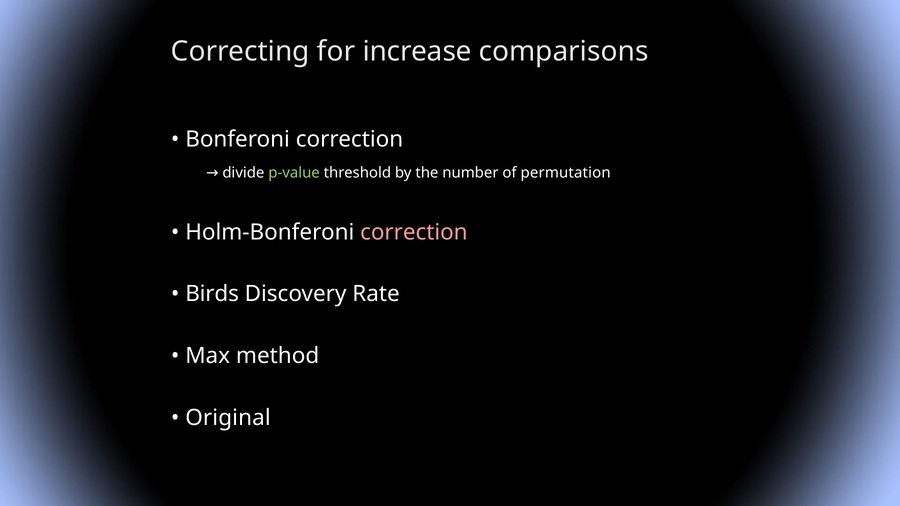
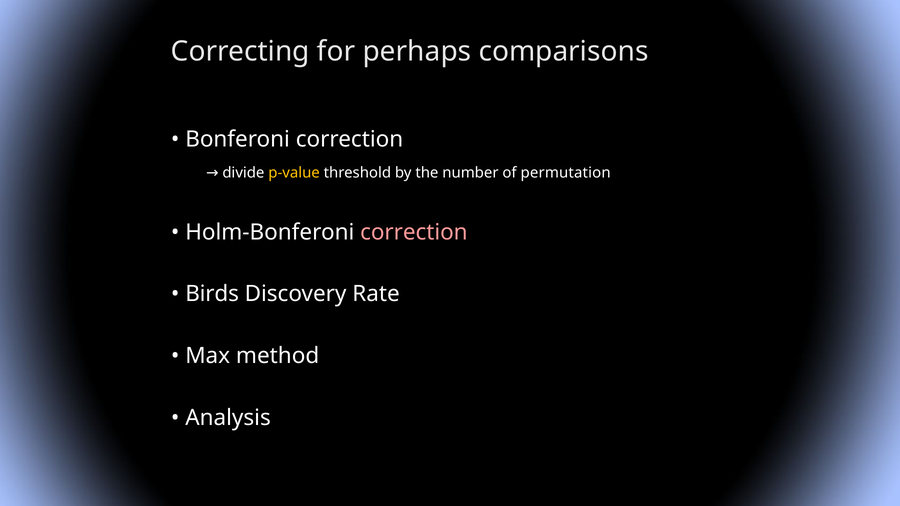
increase: increase -> perhaps (417, 52)
p-value colour: light green -> yellow (294, 173)
Original: Original -> Analysis (228, 418)
